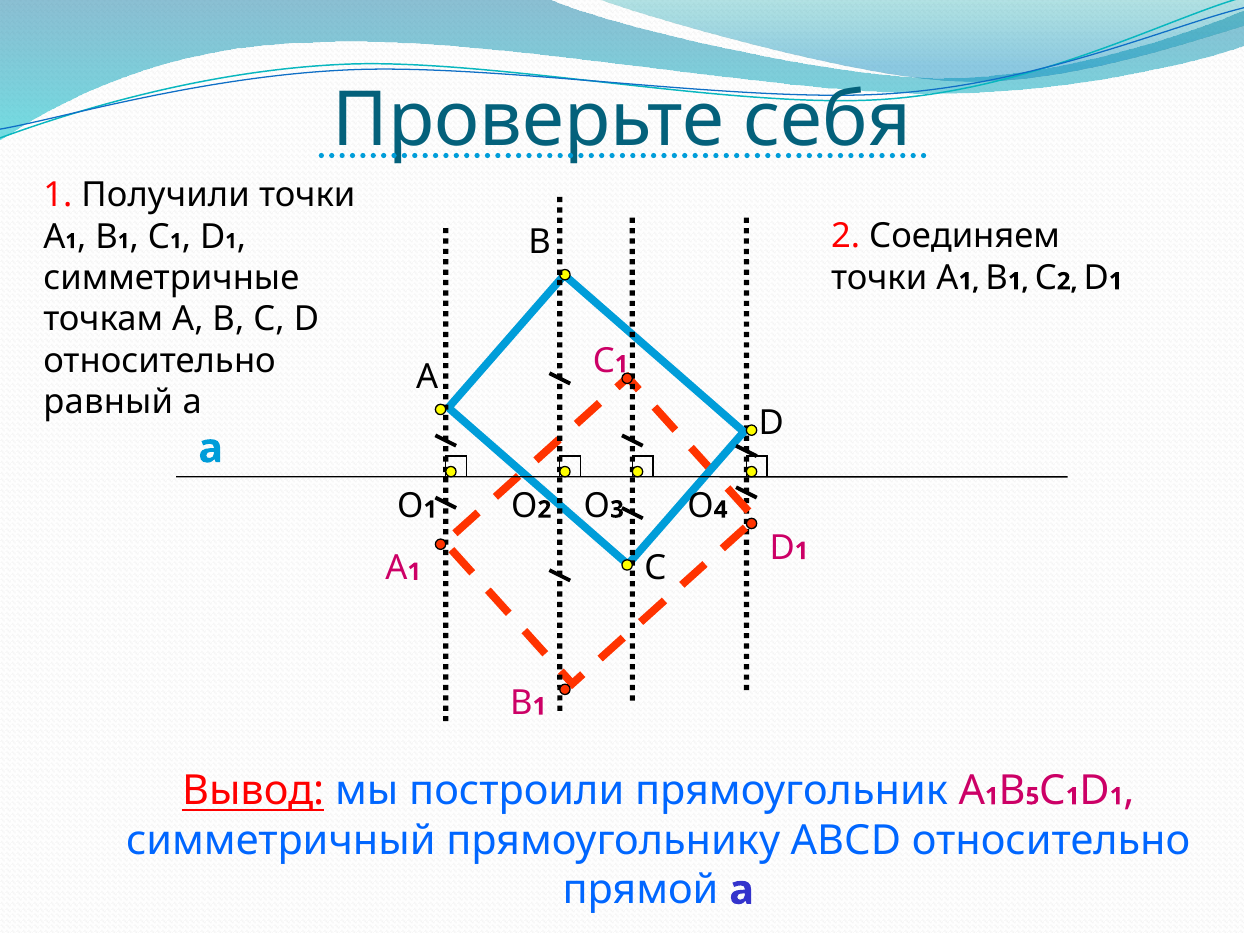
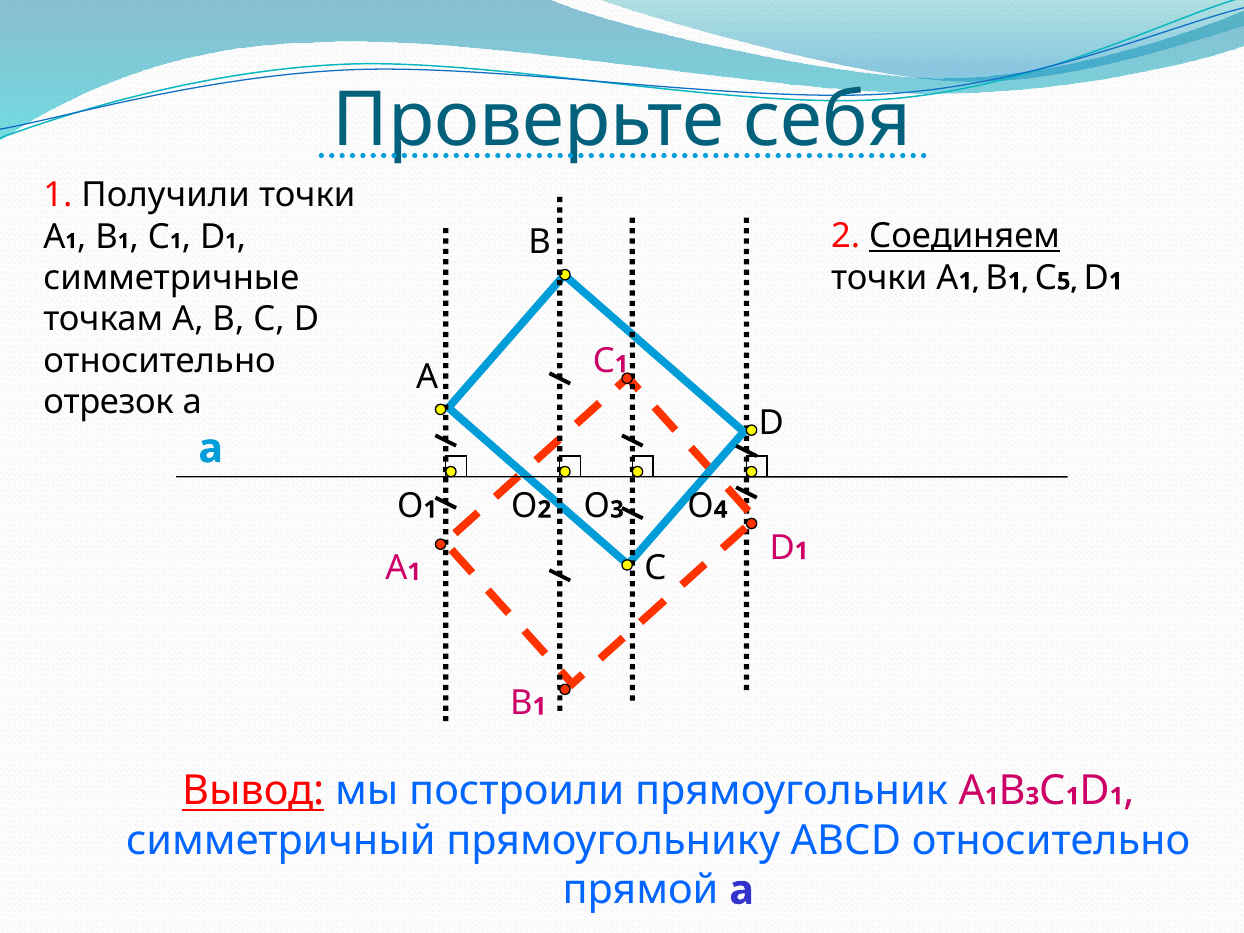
Соединяем underline: none -> present (965, 237)
С 2: 2 -> 5 (1067, 281)
равный: равный -> отрезок (109, 403)
В 5: 5 -> 3 (1032, 796)
